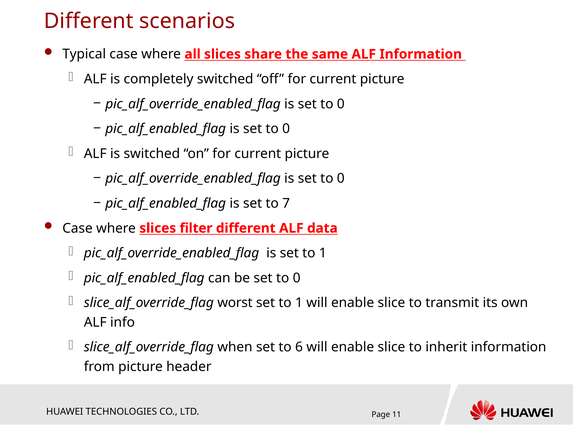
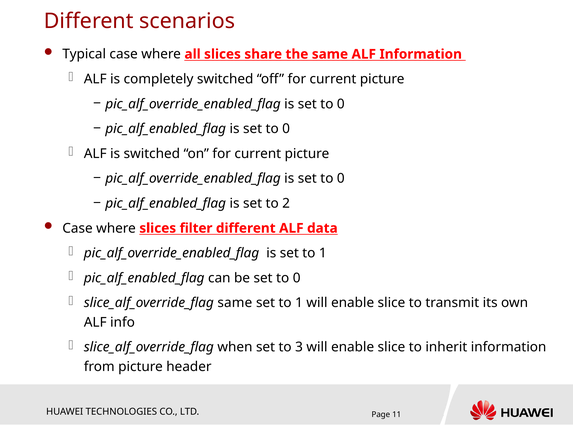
7: 7 -> 2 (286, 204)
slice_alf_override_flag worst: worst -> same (235, 303)
6: 6 -> 3 (299, 348)
